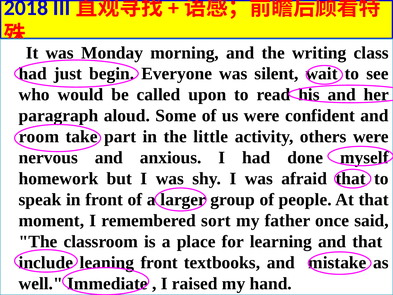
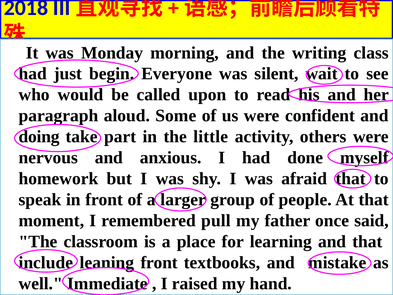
room: room -> doing (39, 137)
sort: sort -> pull (216, 220)
